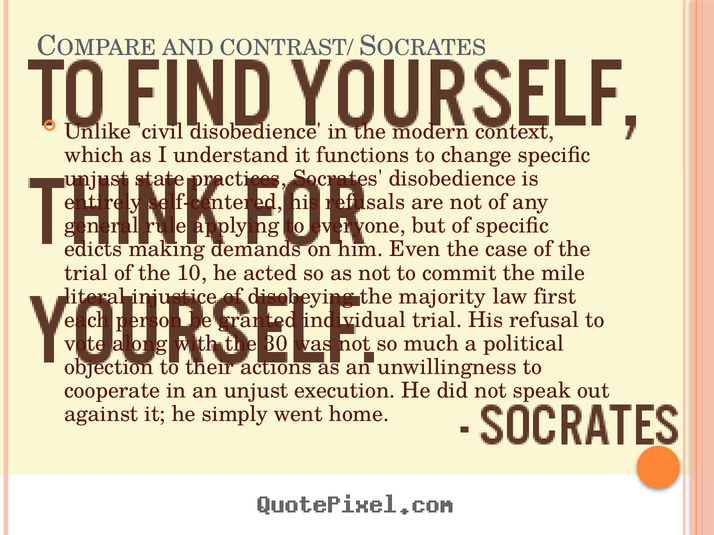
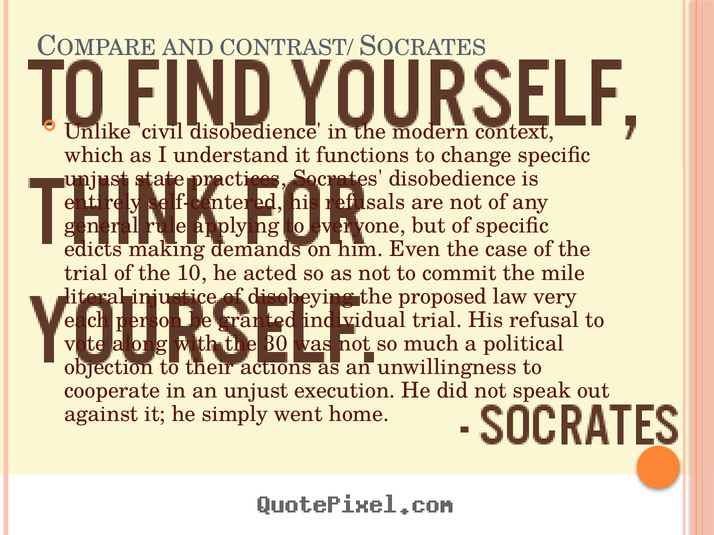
majority: majority -> proposed (443, 297)
first: first -> very (555, 297)
